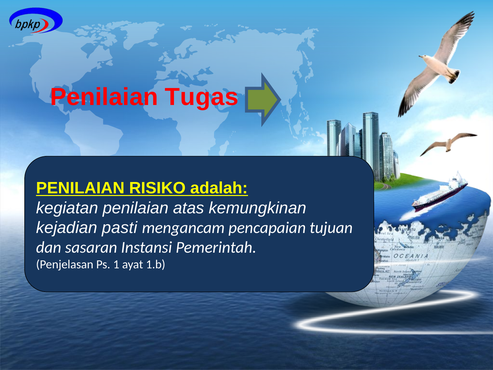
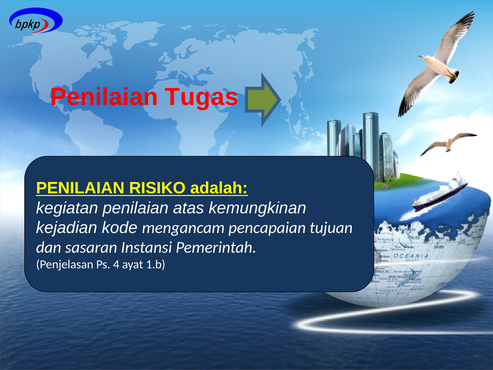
pasti: pasti -> kode (120, 228)
1: 1 -> 4 (116, 264)
